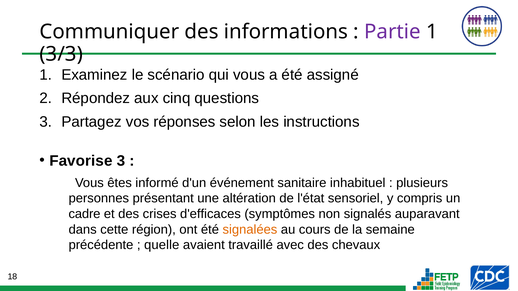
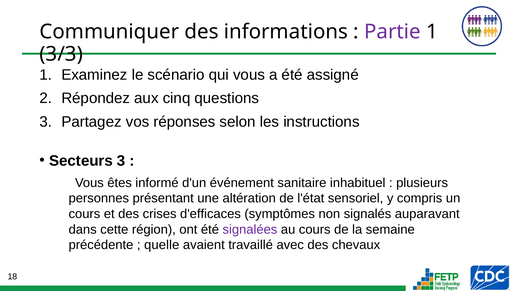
Favorise: Favorise -> Secteurs (81, 161)
cadre: cadre -> cours (84, 214)
signalées colour: orange -> purple (250, 230)
